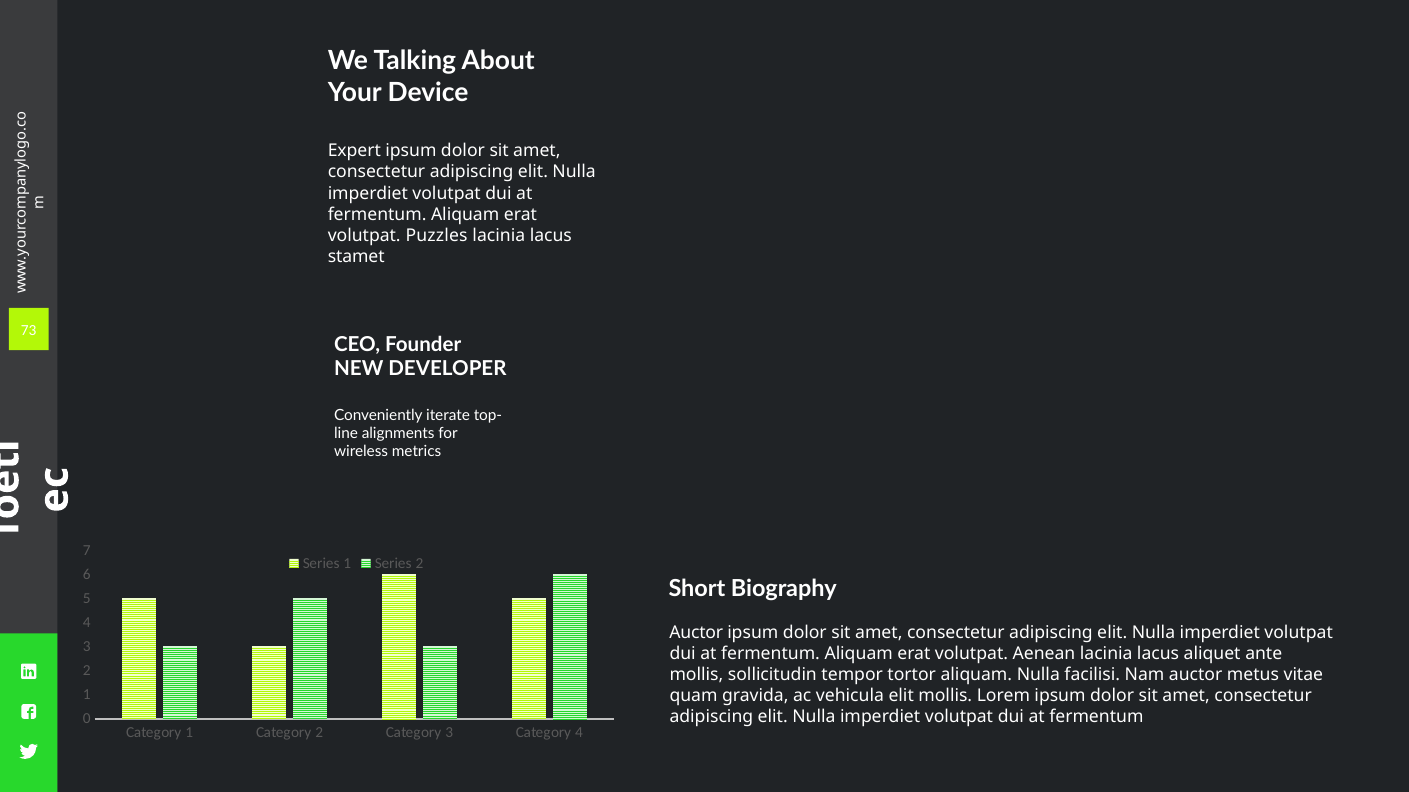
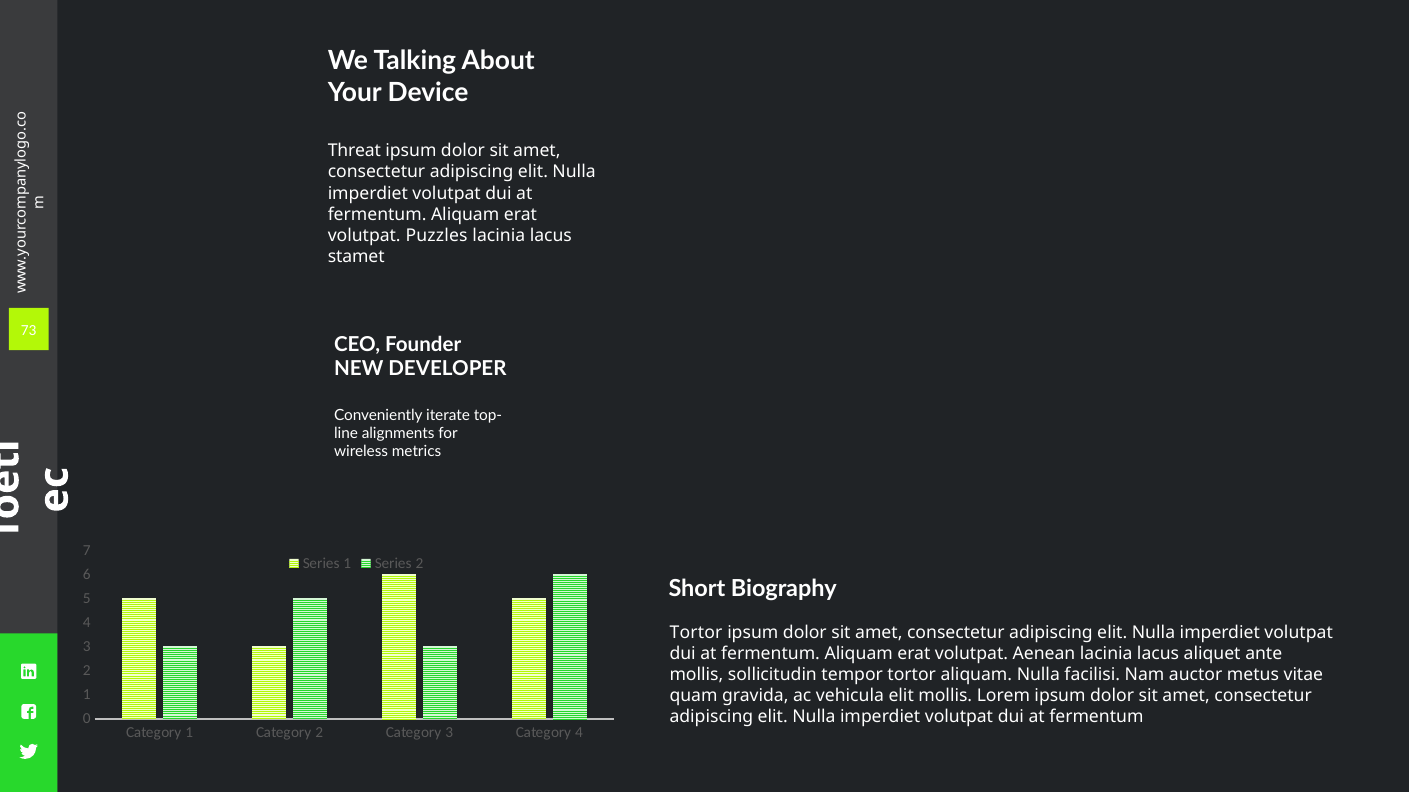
Expert: Expert -> Threat (354, 151)
Auctor: Auctor -> Tortor (696, 633)
